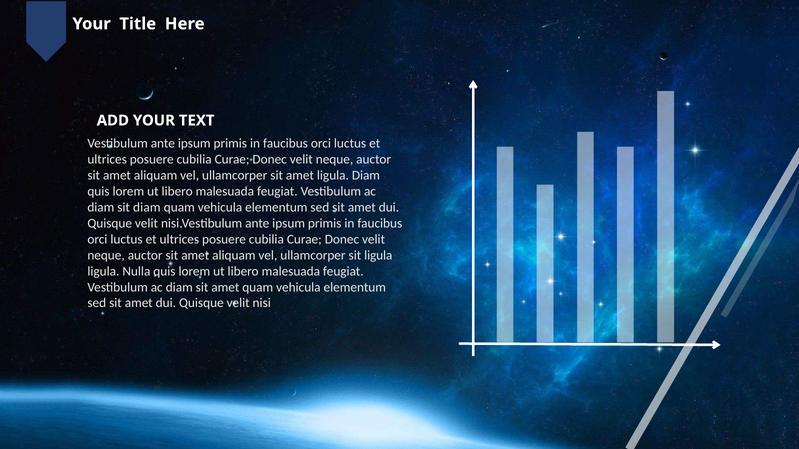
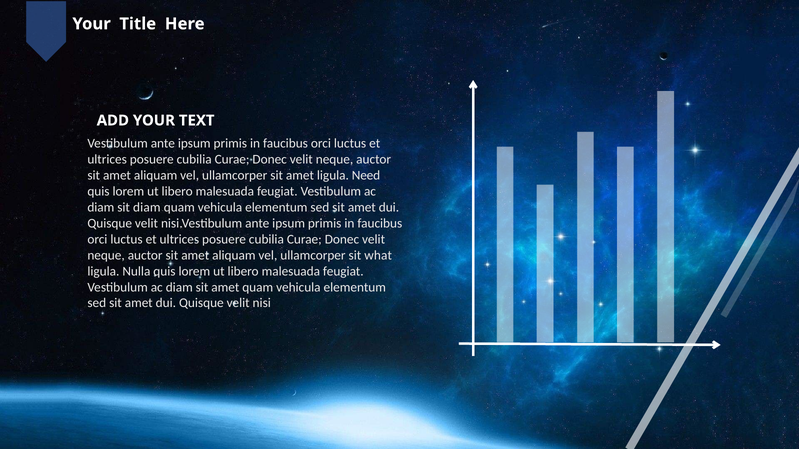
ligula Diam: Diam -> Need (366, 176)
sit ligula: ligula -> what (378, 255)
